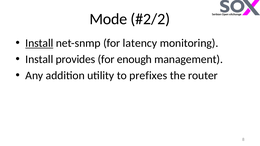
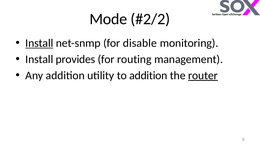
latency: latency -> disable (140, 43)
enough: enough -> routing (134, 59)
to prefixes: prefixes -> addition (148, 76)
router underline: none -> present (203, 76)
